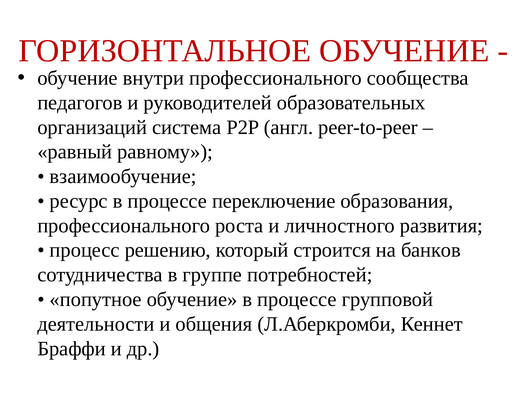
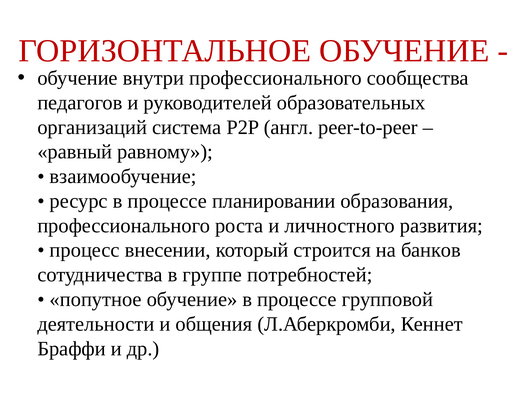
переключение: переключение -> планировании (274, 201)
решению: решению -> внесении (168, 250)
